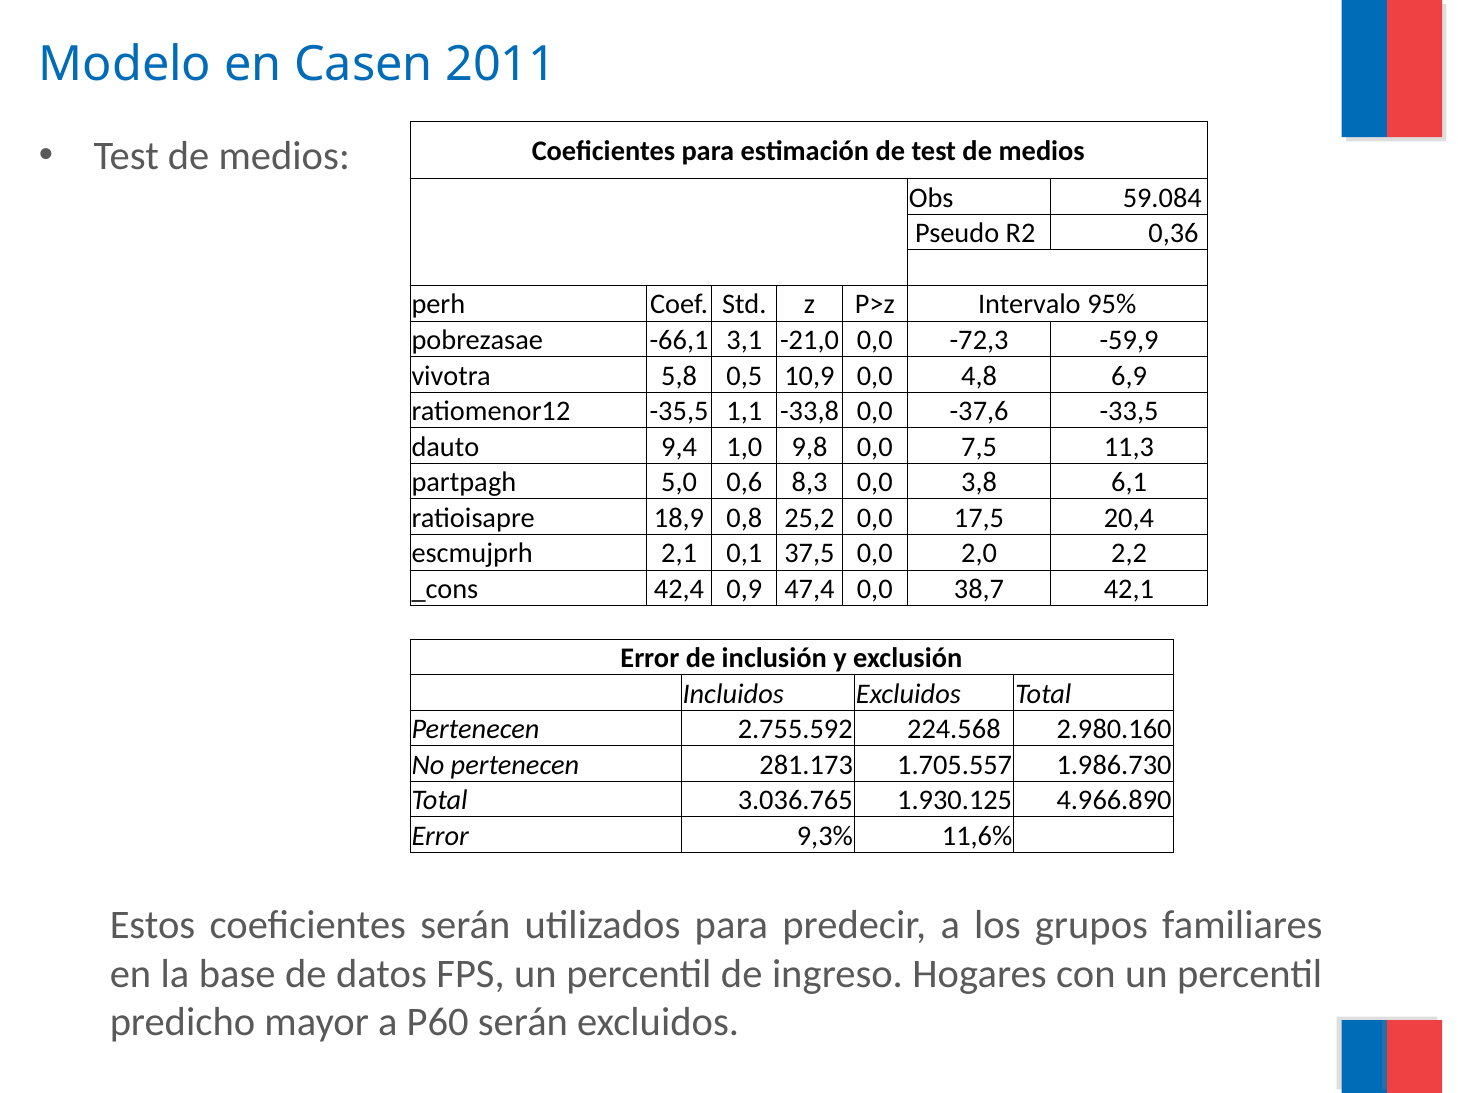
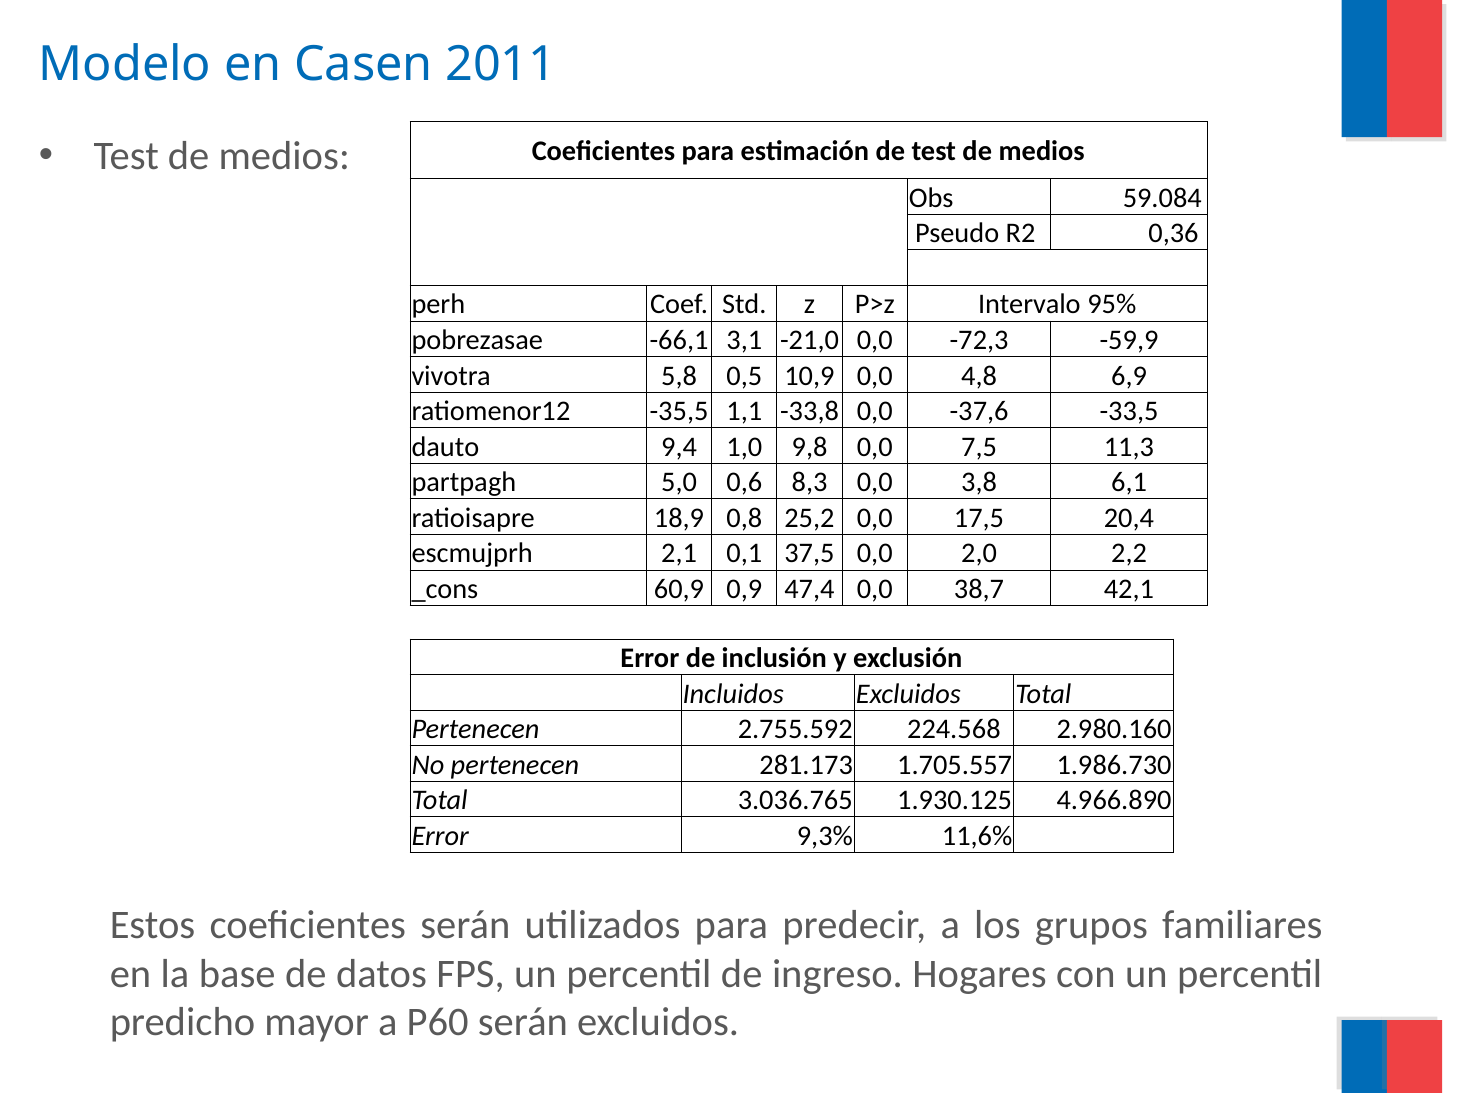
42,4: 42,4 -> 60,9 (679, 589)
